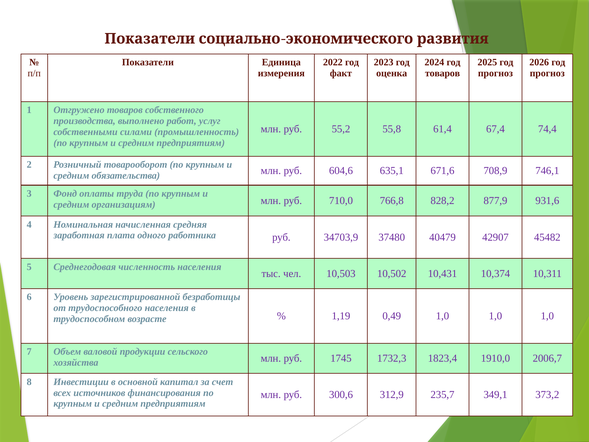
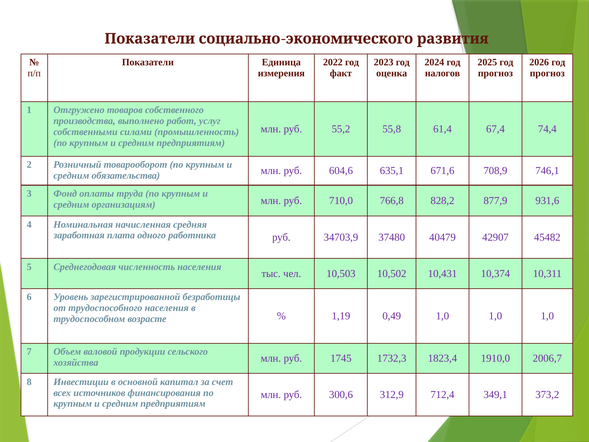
товаров: товаров -> налогов (443, 73)
235,7: 235,7 -> 712,4 (442, 394)
